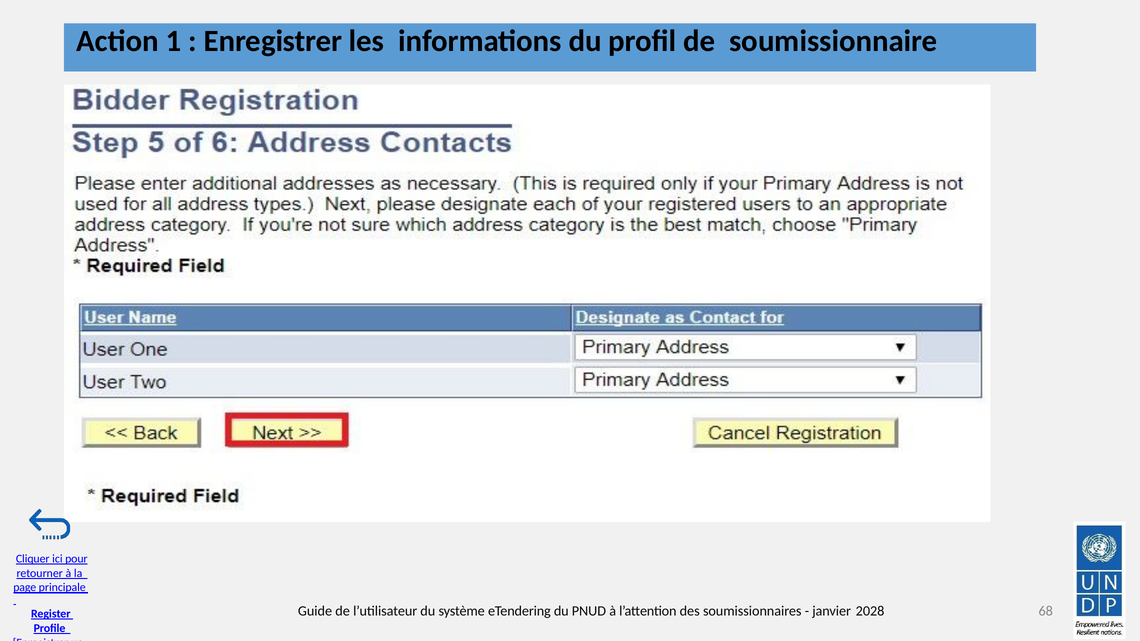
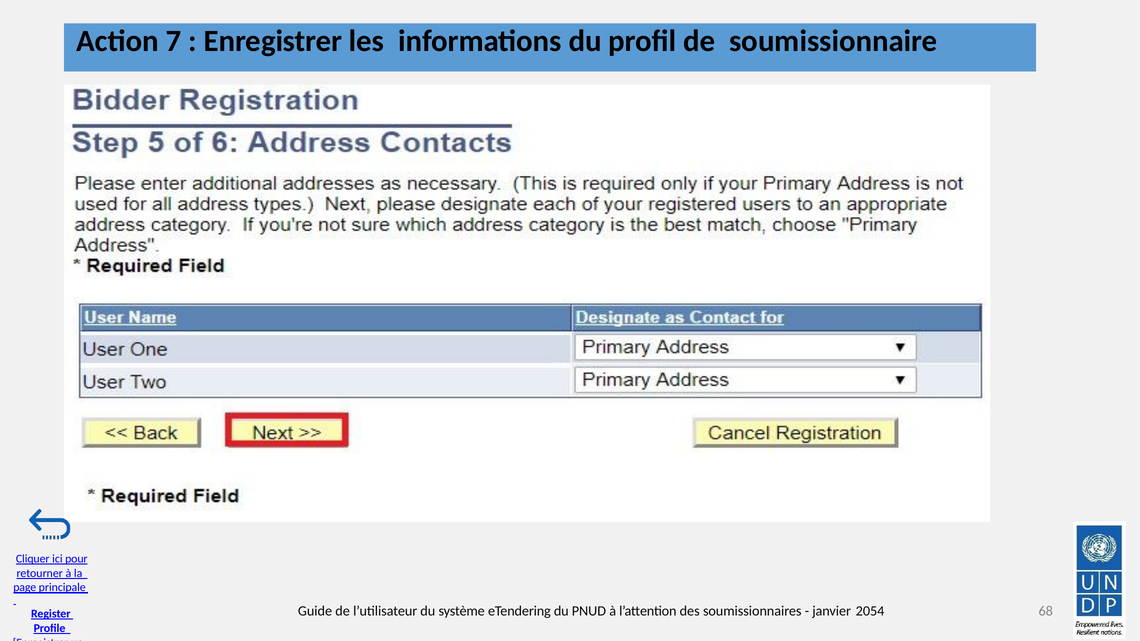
1: 1 -> 7 (174, 41)
2028: 2028 -> 2054 (870, 612)
